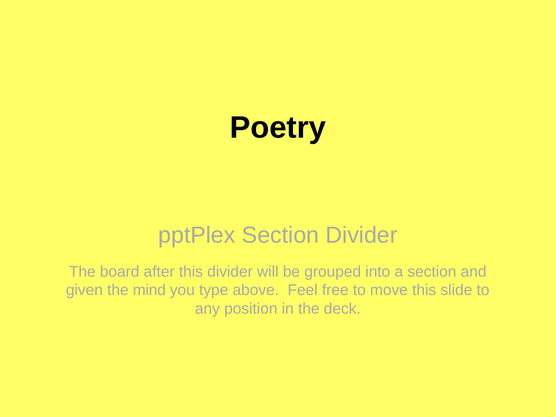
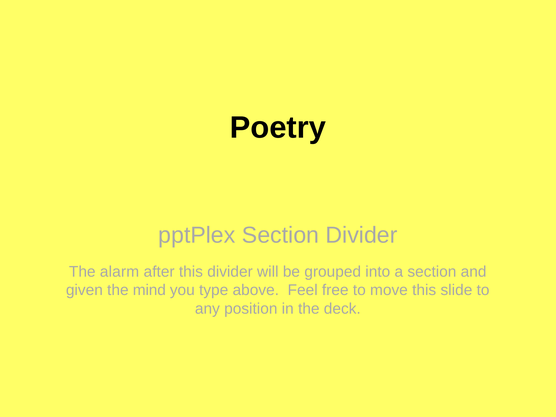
board: board -> alarm (120, 272)
